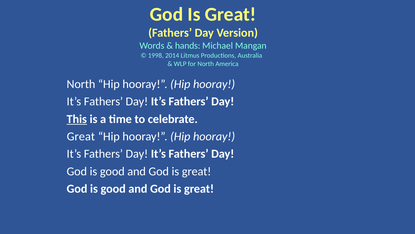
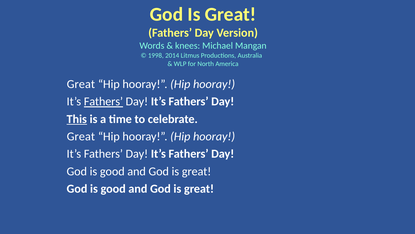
hands: hands -> knees (188, 46)
North: North -> Great (81, 84)
Fathers underline: none -> present (103, 101)
